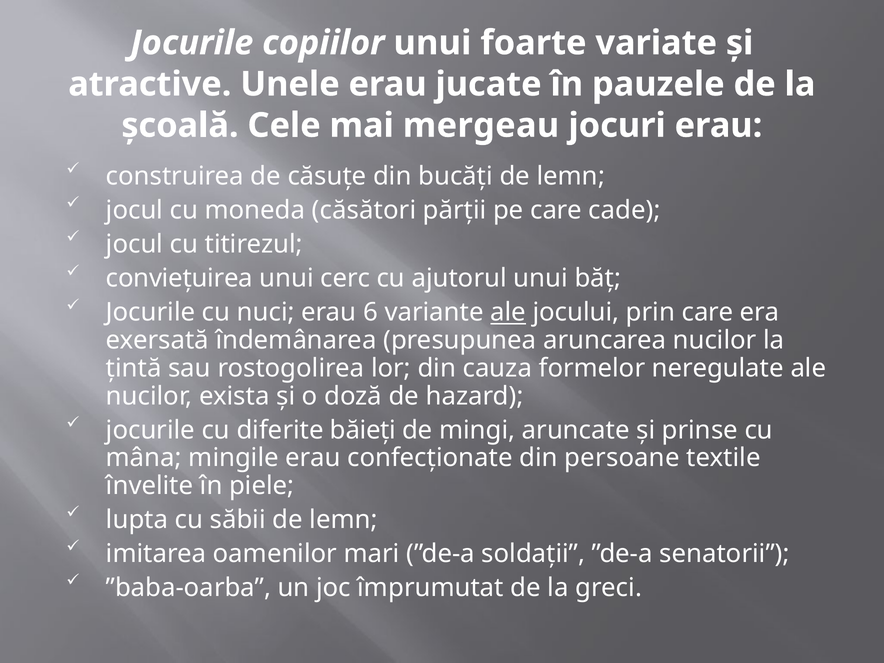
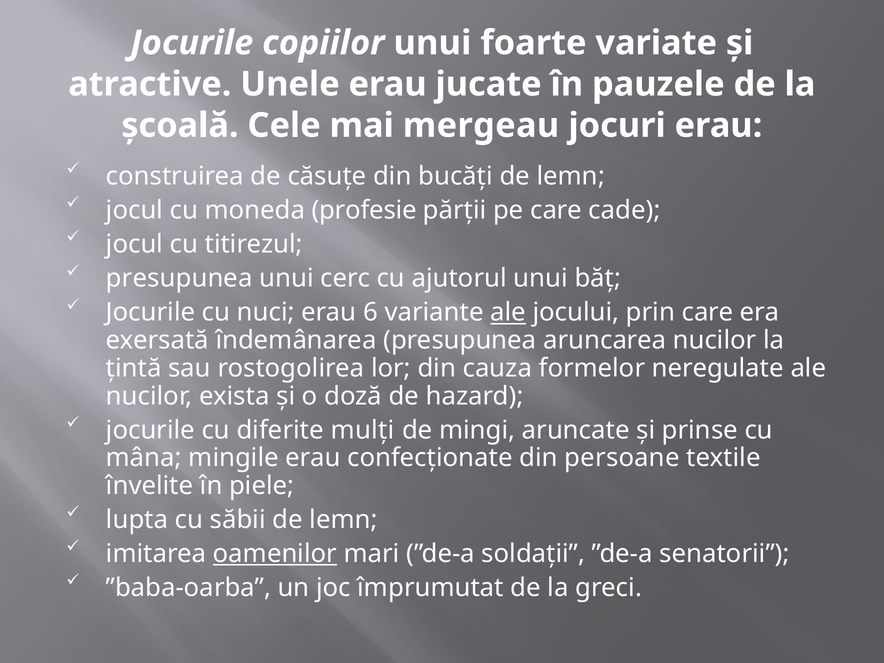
căsători: căsători -> profesie (364, 210)
conviețuirea: conviețuirea -> presupunea (179, 278)
băieți: băieți -> mulți (363, 430)
oamenilor underline: none -> present (275, 554)
